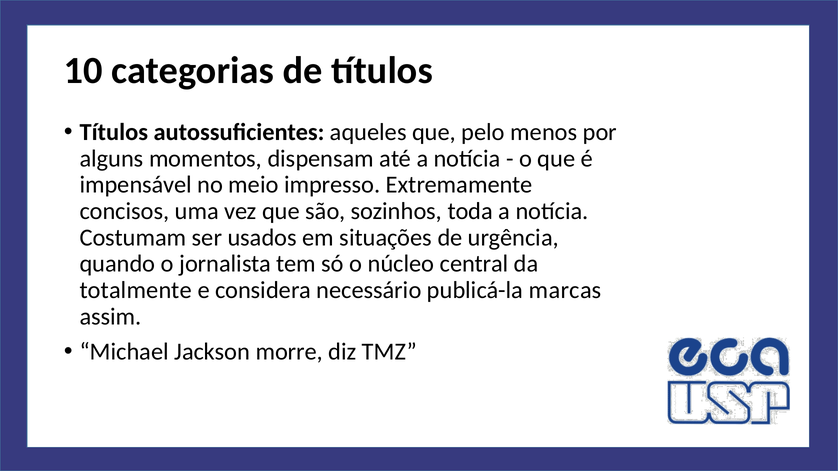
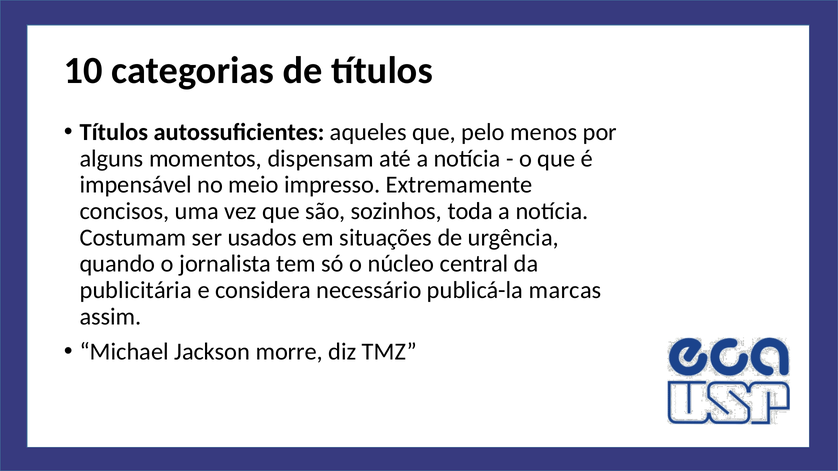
totalmente: totalmente -> publicitária (136, 290)
